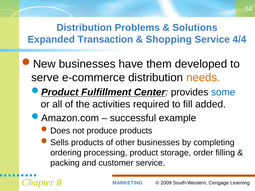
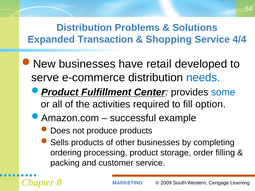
them: them -> retail (159, 64)
needs colour: orange -> blue (203, 78)
added: added -> option (211, 104)
